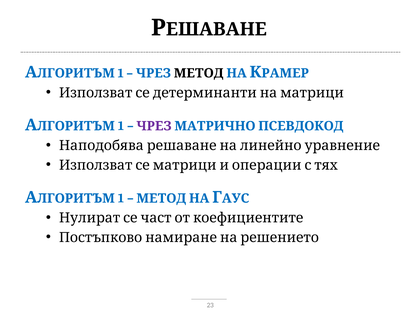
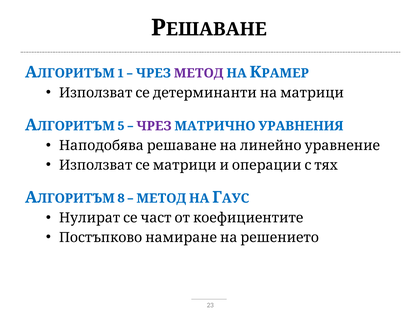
МЕТОД colour: black -> purple (199, 73)
1: 1 -> 5 (121, 126)
ПСЕВДОКОД: ПСЕВДОКОД -> УРАВНЕНИЯ (301, 126)
1: 1 -> 8 (121, 199)
